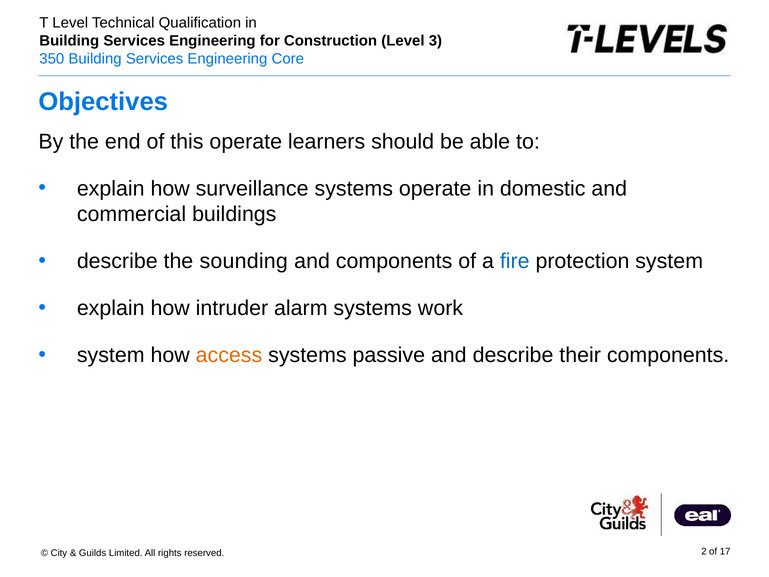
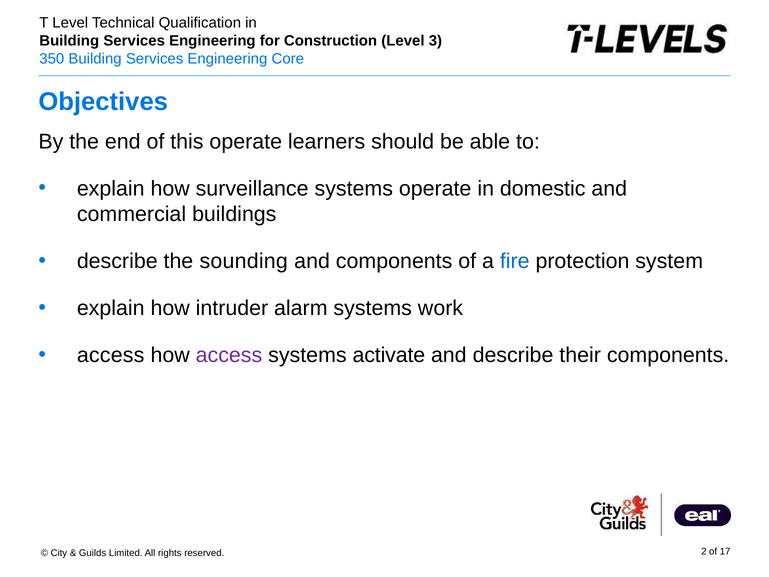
system: system -> access (111, 355)
access colour: orange -> purple (229, 355)
passive: passive -> activate (389, 355)
